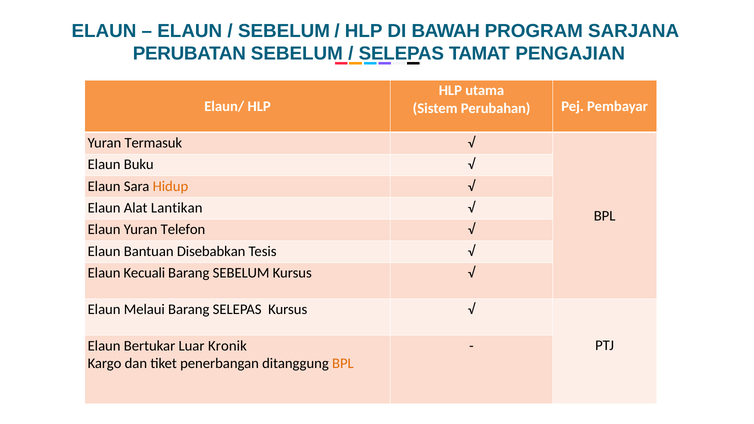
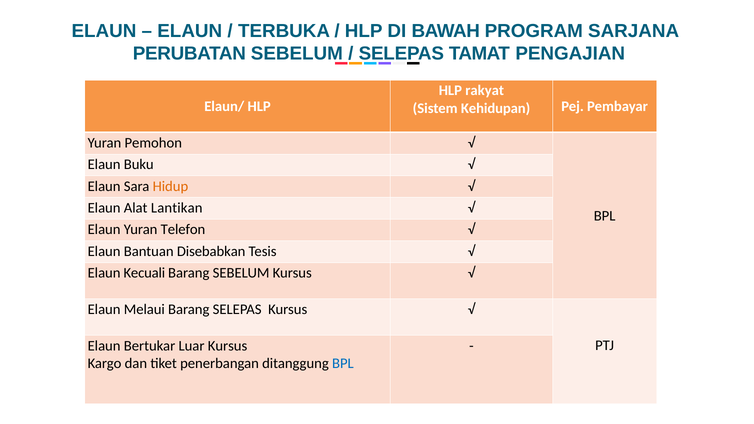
SEBELUM: SEBELUM -> TERBUKA (284, 31)
utama: utama -> rakyat (485, 91)
Perubahan: Perubahan -> Kehidupan (496, 109)
Termasuk: Termasuk -> Pemohon (153, 143)
Luar Kronik: Kronik -> Kursus (228, 346)
BPL colour: orange -> blue (343, 364)
